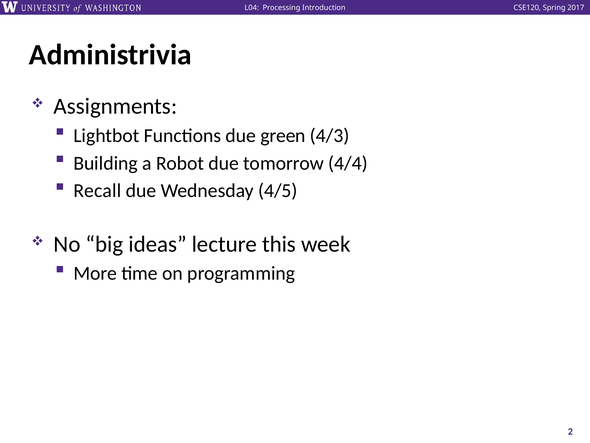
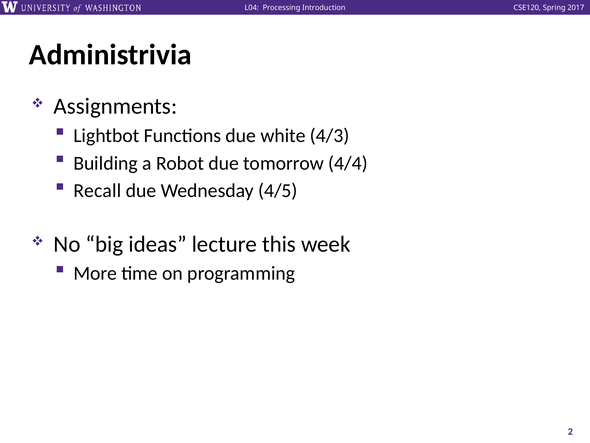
green: green -> white (283, 136)
